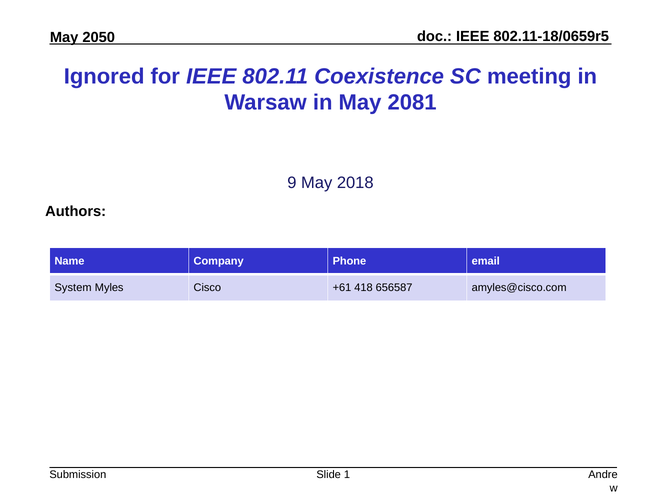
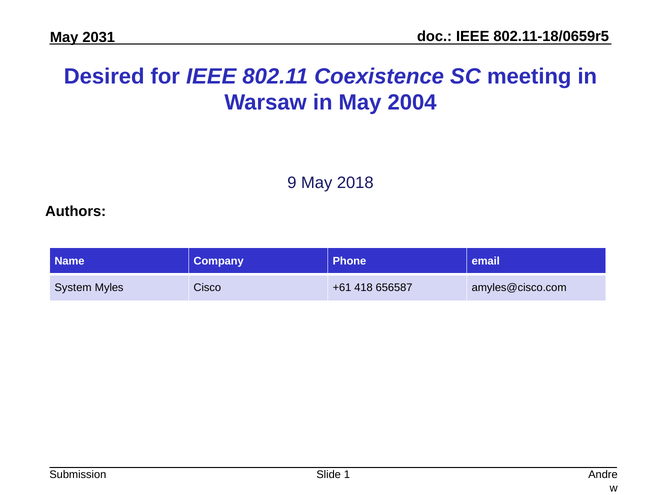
2050: 2050 -> 2031 (99, 38)
Ignored: Ignored -> Desired (104, 76)
2081: 2081 -> 2004 (412, 103)
